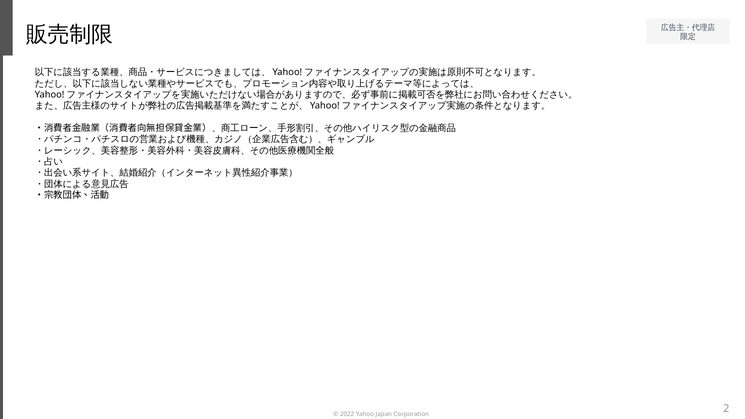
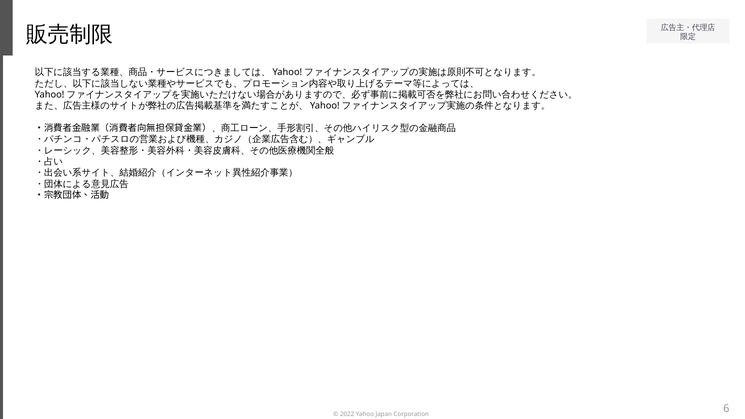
2: 2 -> 6 (726, 409)
